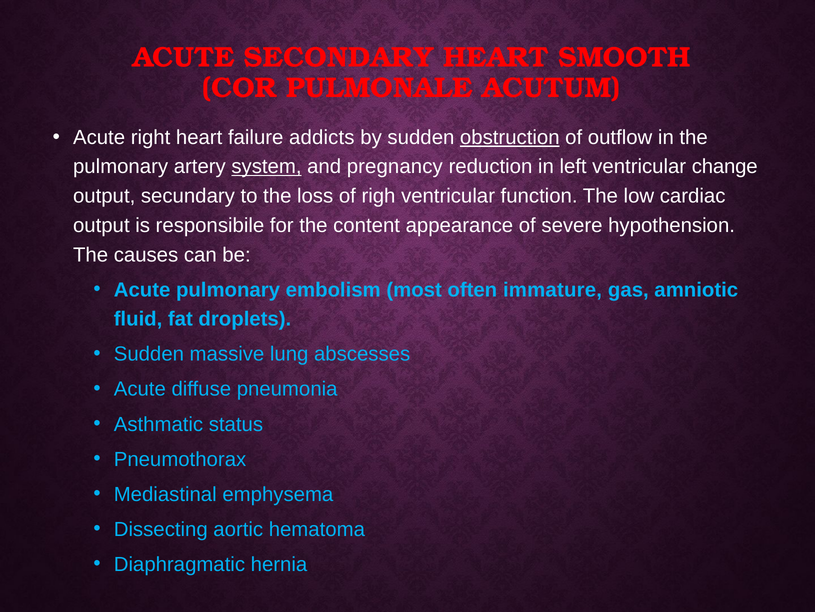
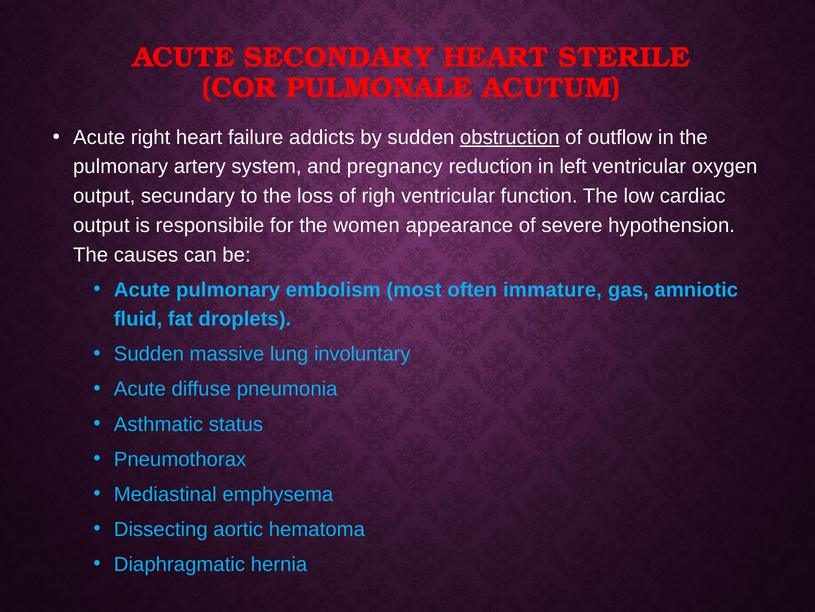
SMOOTH: SMOOTH -> STERILE (624, 57)
system underline: present -> none (266, 167)
change: change -> oxygen (725, 167)
content: content -> women (366, 225)
abscesses: abscesses -> involuntary (362, 354)
